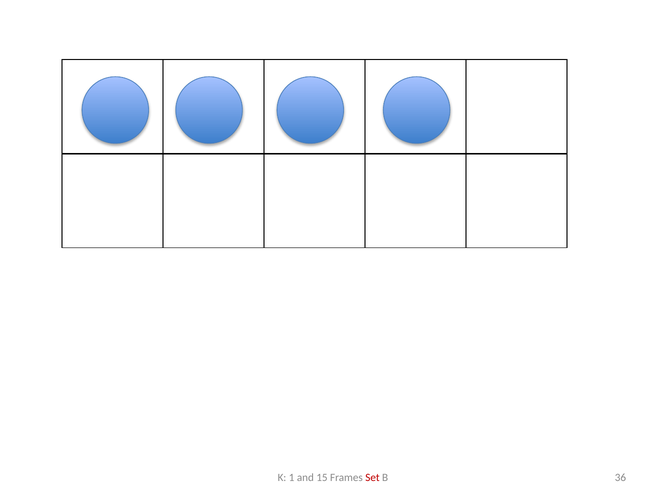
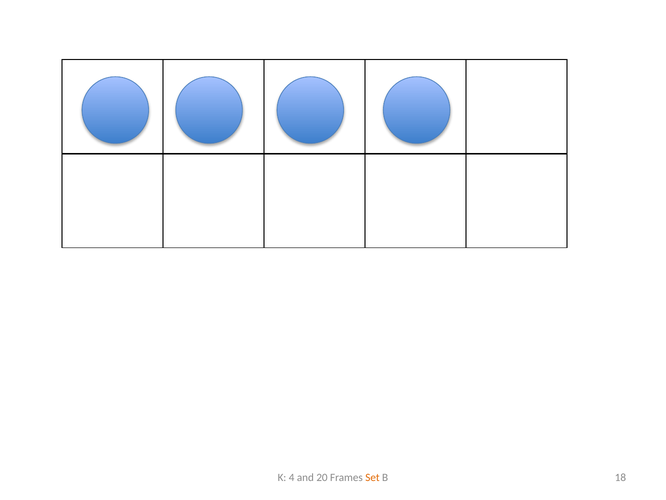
1: 1 -> 4 (292, 477)
15: 15 -> 20 (322, 477)
Set colour: red -> orange (372, 477)
36: 36 -> 18 (620, 477)
